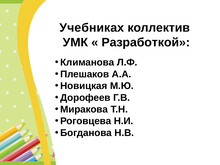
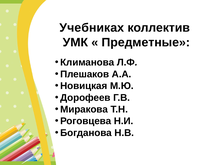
Разработкой: Разработкой -> Предметные (146, 42)
